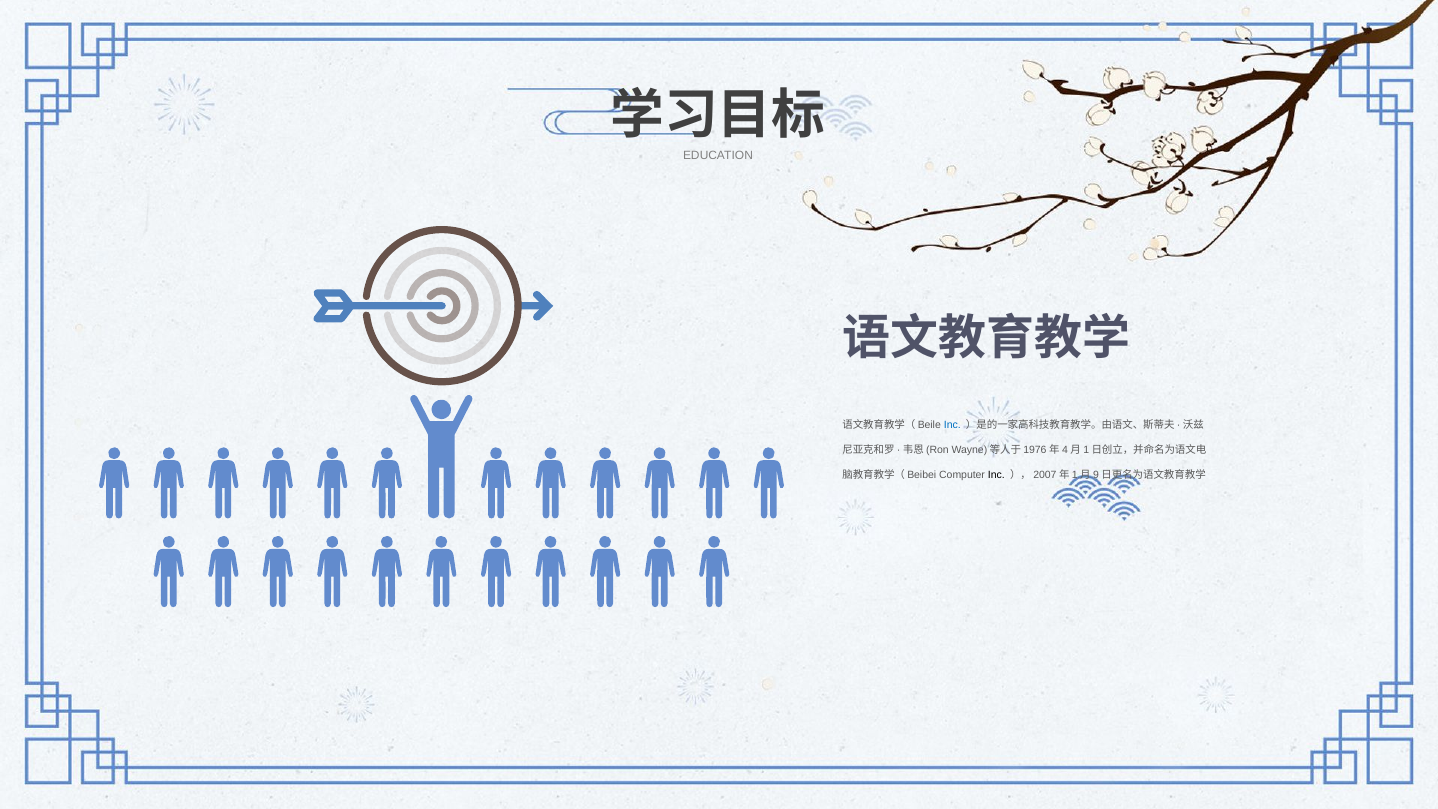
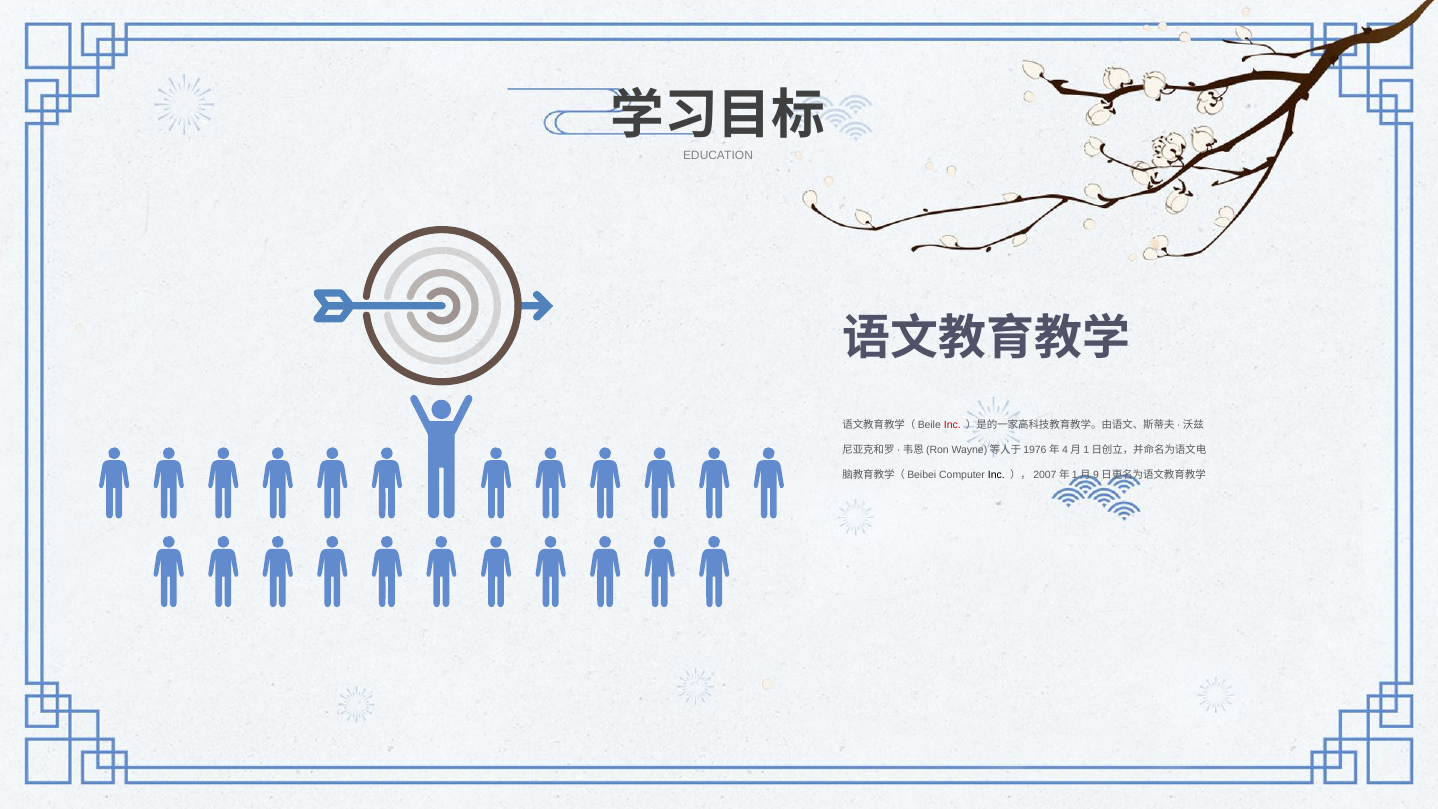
Inc colour: blue -> red (952, 425)
